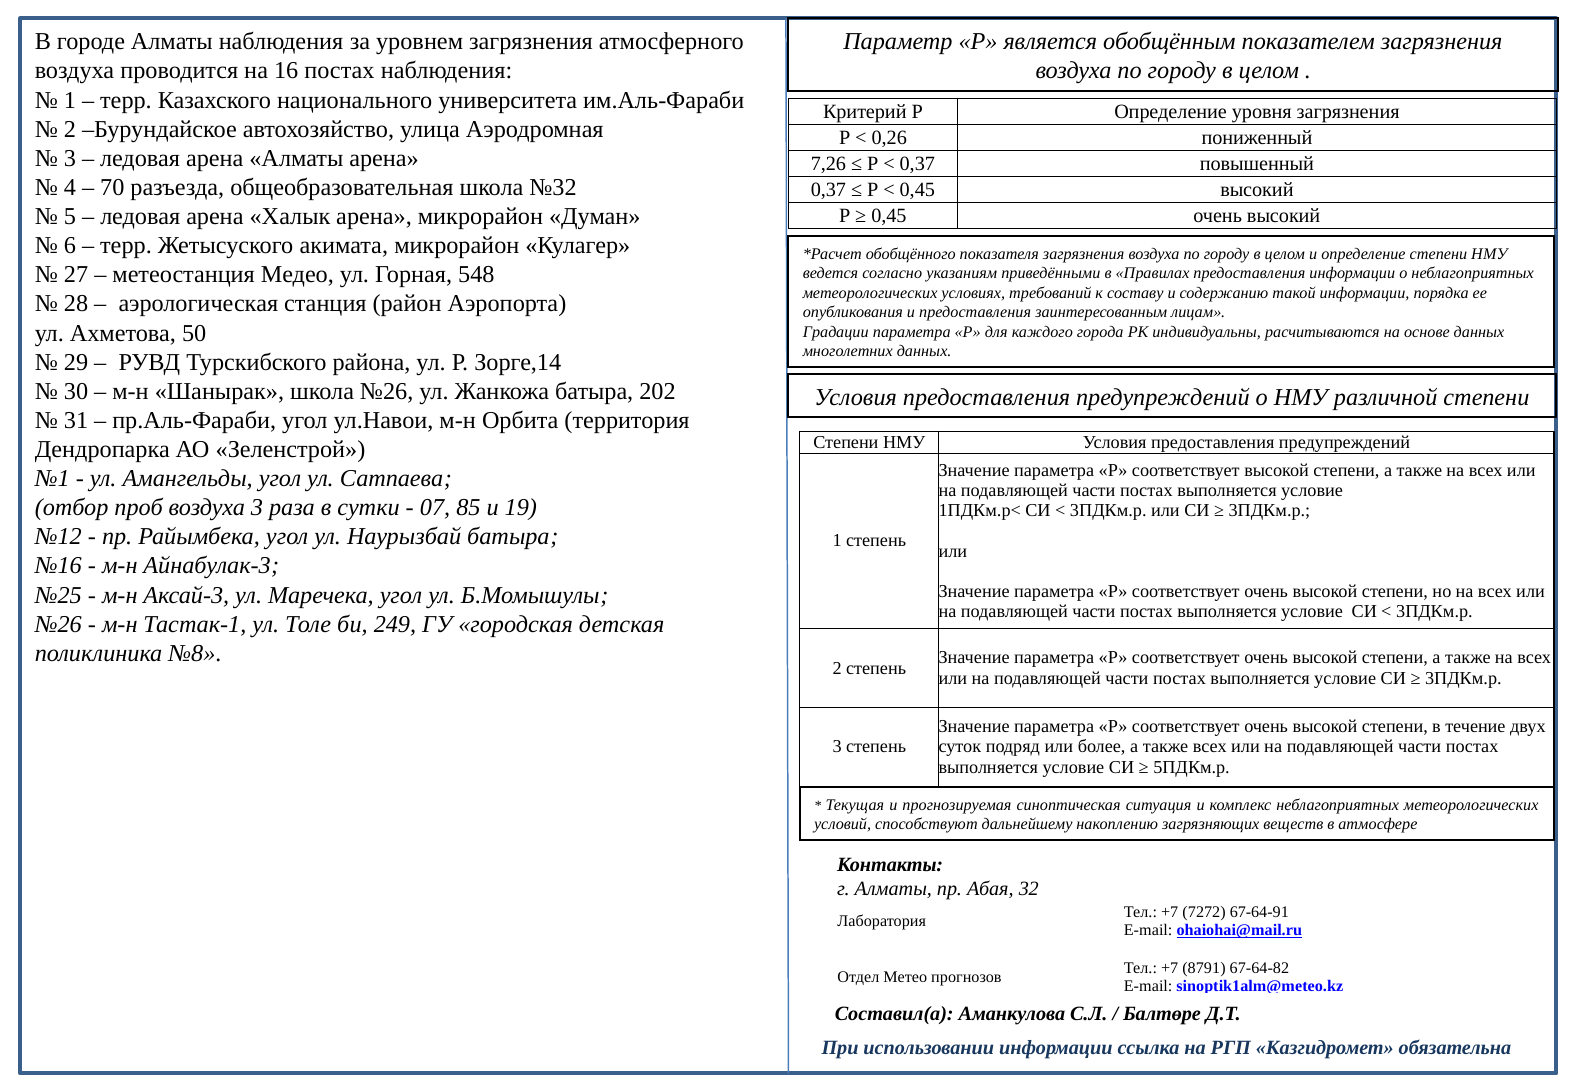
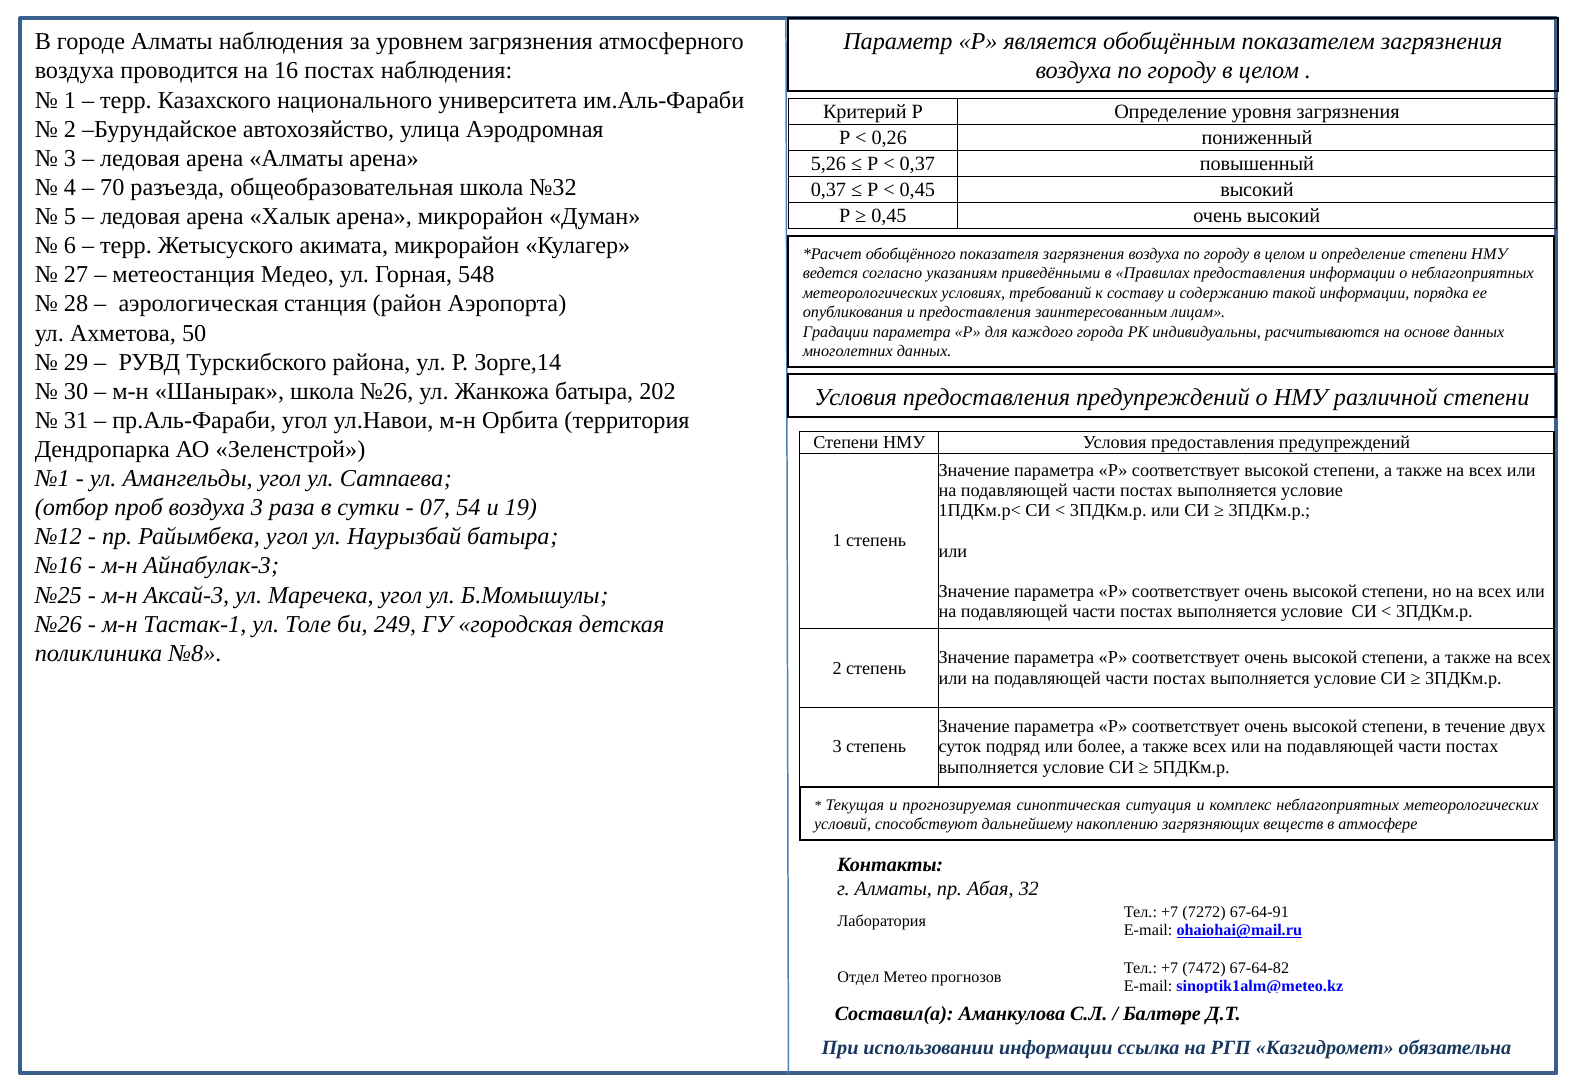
7,26: 7,26 -> 5,26 (828, 164)
85: 85 -> 54 (468, 508)
8791: 8791 -> 7472 (1204, 968)
